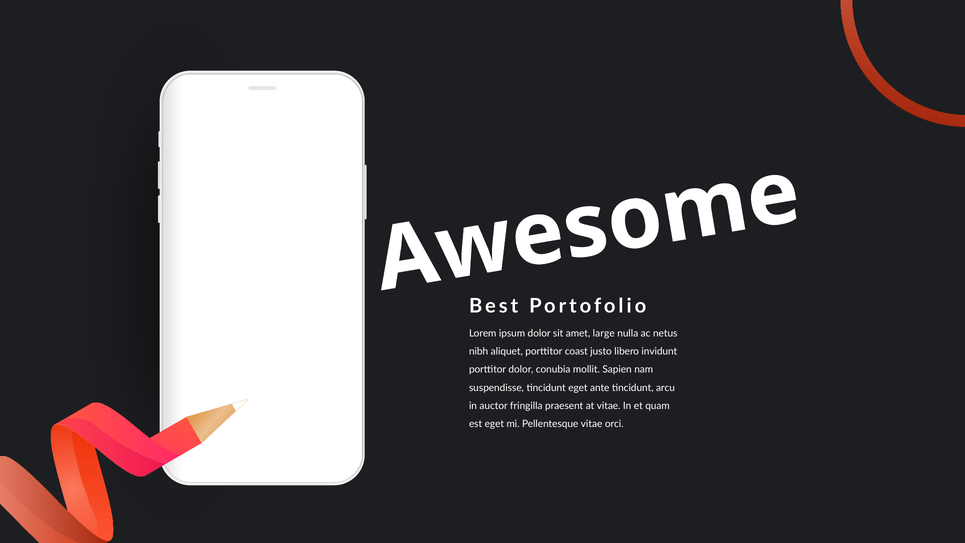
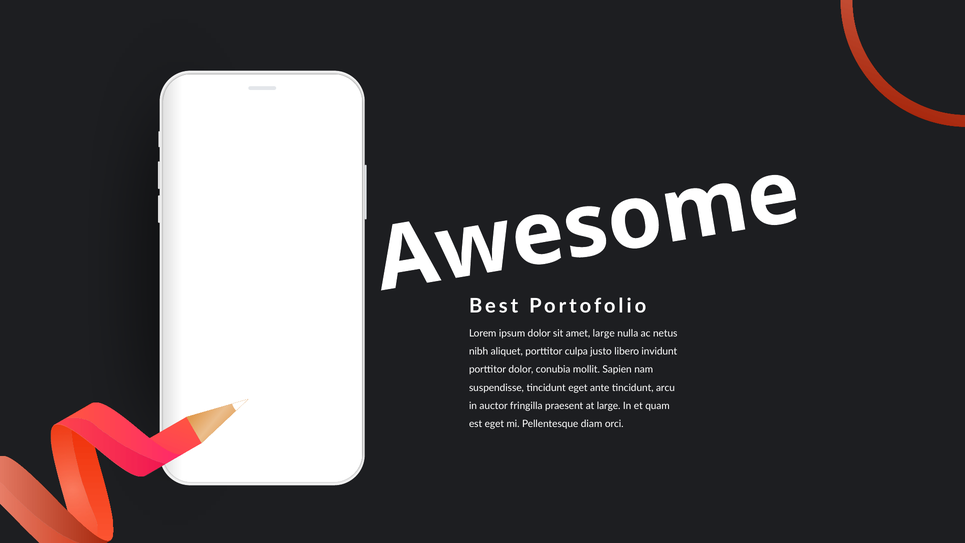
coast: coast -> culpa (576, 351)
at vitae: vitae -> large (609, 406)
Pellentesque vitae: vitae -> diam (592, 424)
